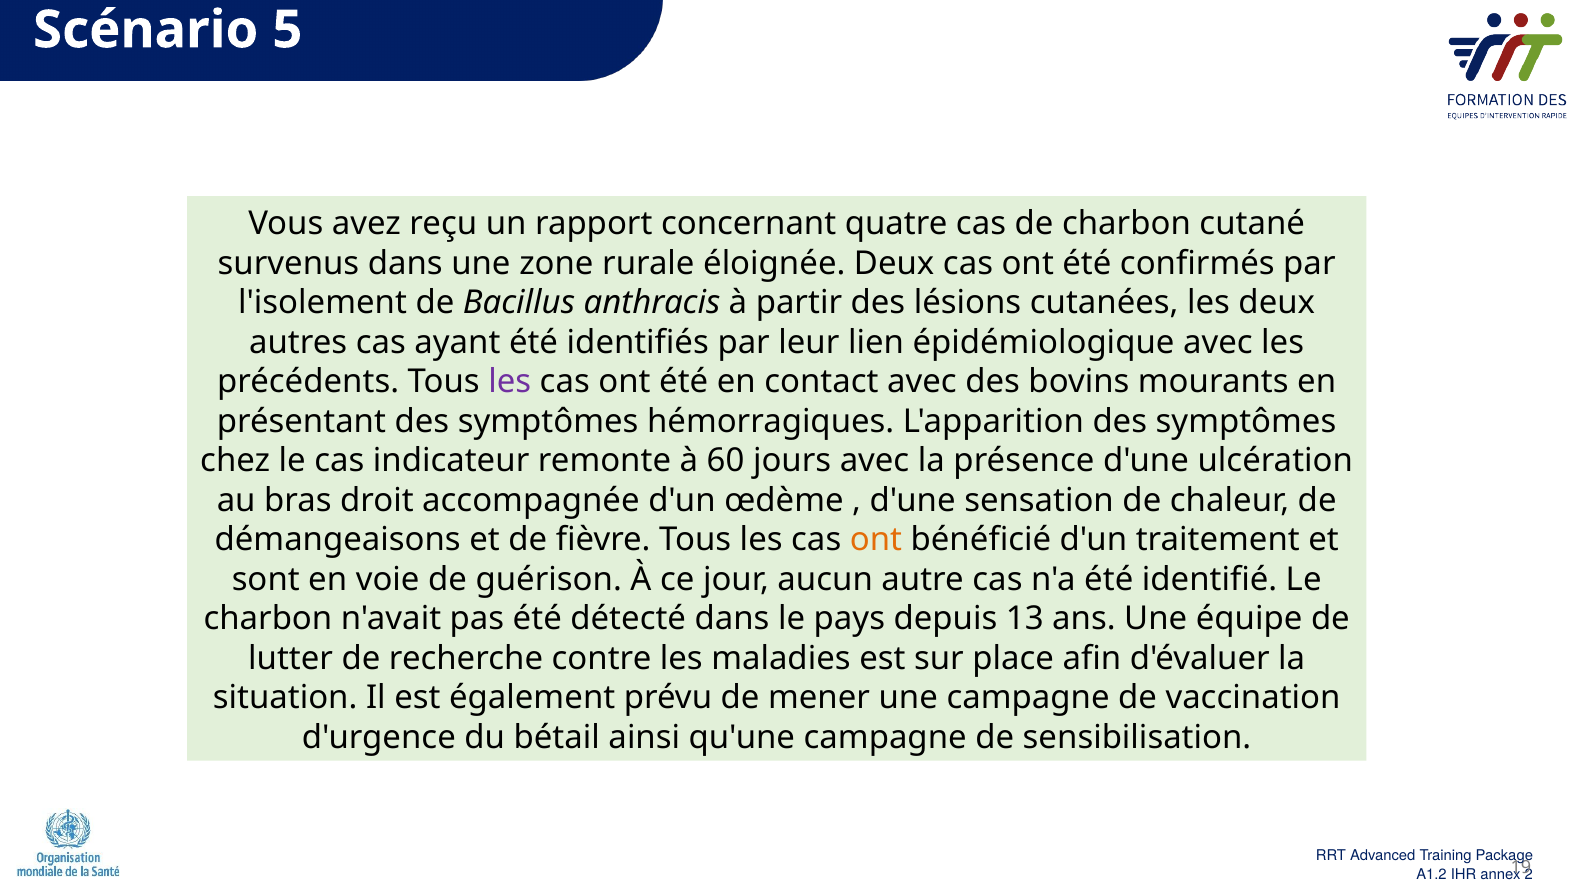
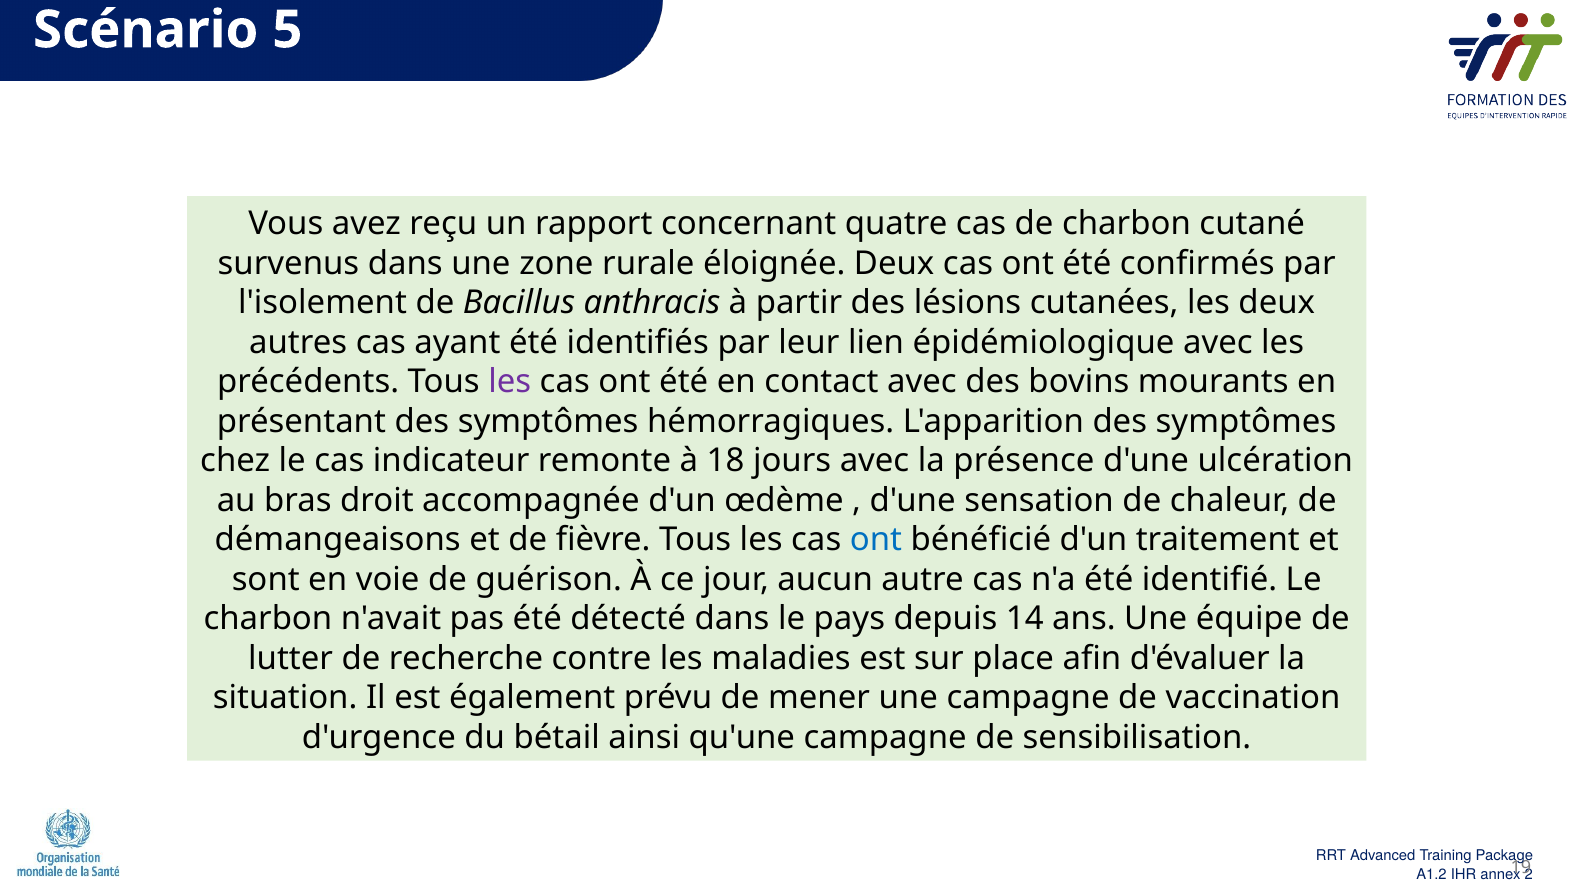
60: 60 -> 18 (726, 461)
ont colour: orange -> blue (876, 540)
13: 13 -> 14 (1025, 619)
